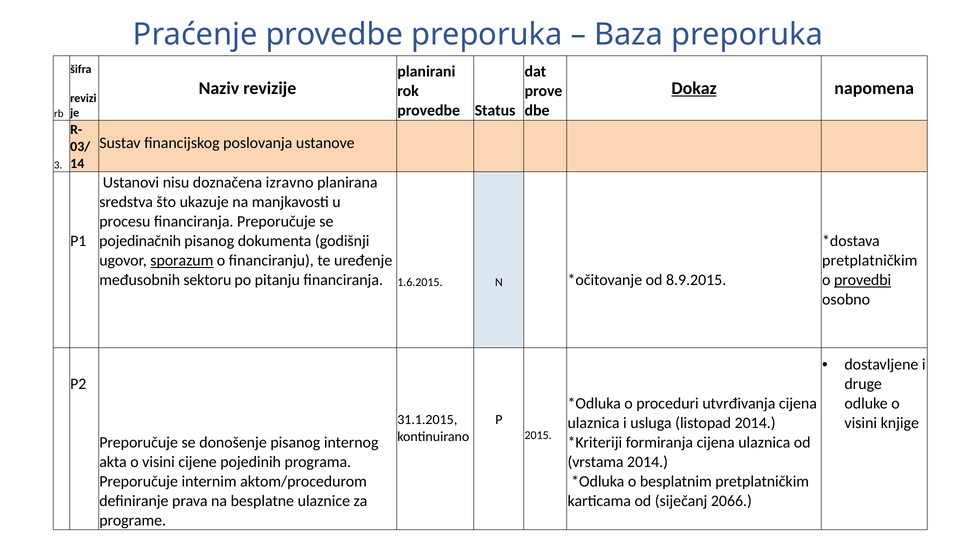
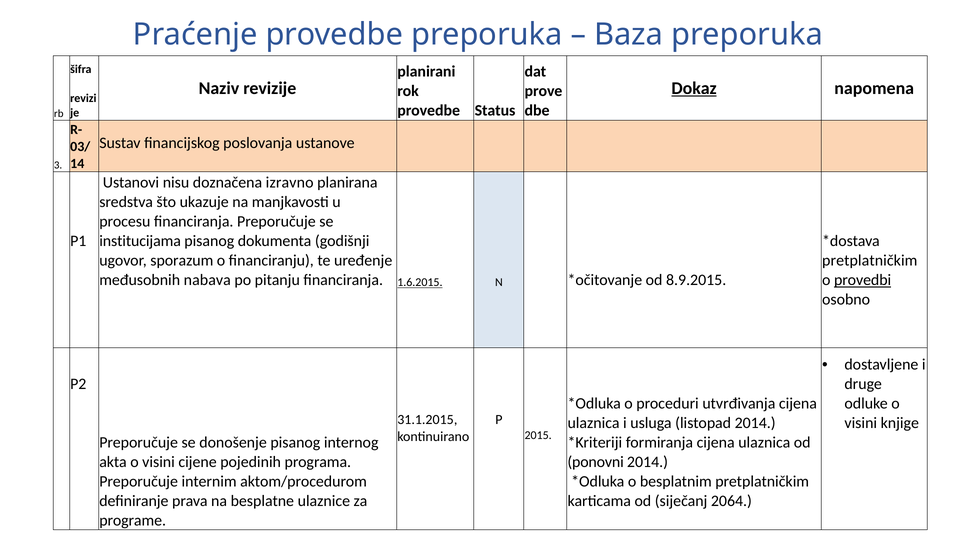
pojedinačnih: pojedinačnih -> institucijama (140, 241)
sporazum underline: present -> none (182, 260)
sektoru: sektoru -> nabava (207, 280)
1.6.2015 underline: none -> present (420, 282)
vrstama: vrstama -> ponovni (596, 462)
2066: 2066 -> 2064 (731, 501)
